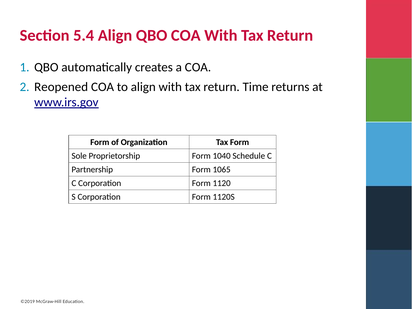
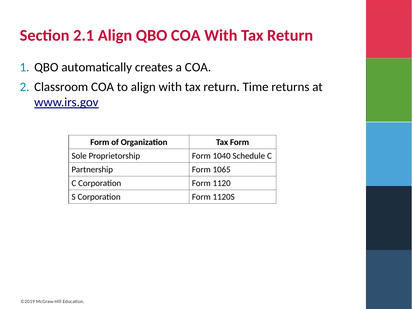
5.4: 5.4 -> 2.1 (84, 35)
Reopened: Reopened -> Classroom (61, 87)
